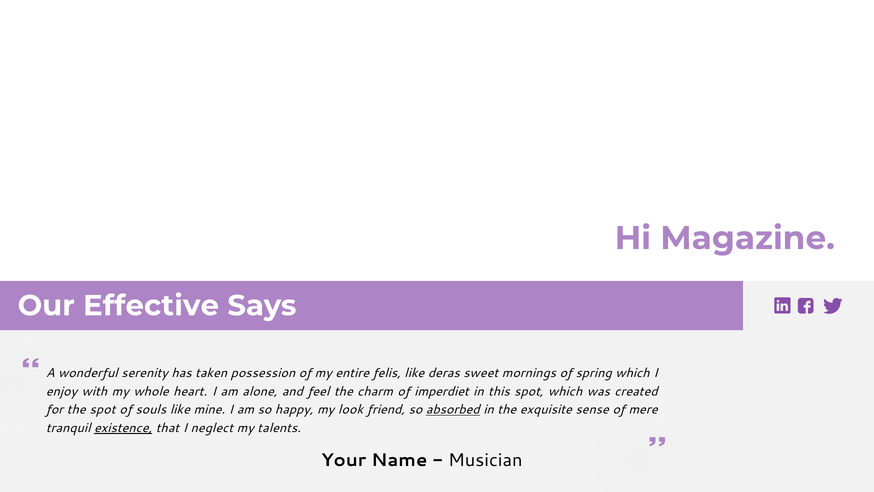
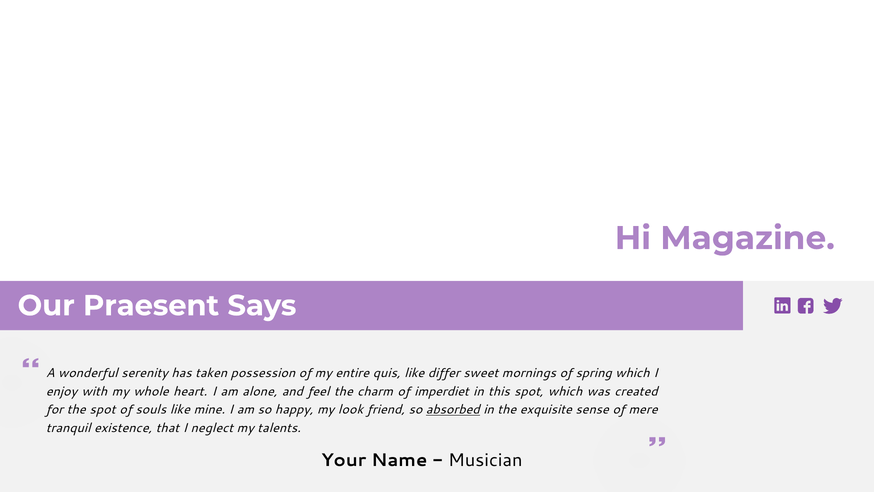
Effective: Effective -> Praesent (151, 305)
felis: felis -> quis (387, 373)
deras: deras -> differ (444, 373)
existence underline: present -> none (123, 428)
